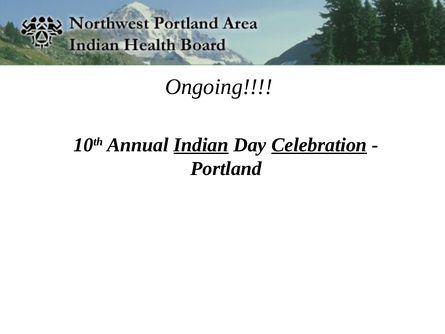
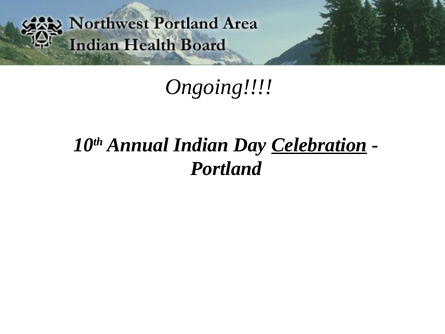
Indian underline: present -> none (201, 145)
